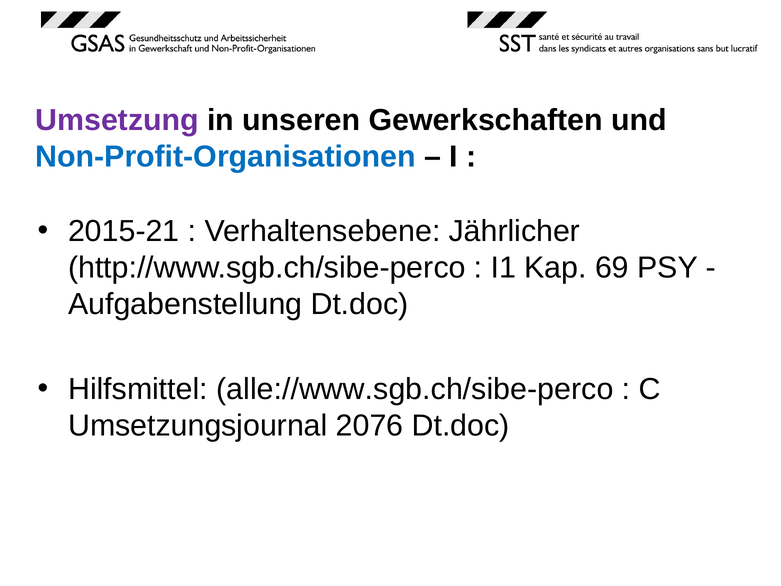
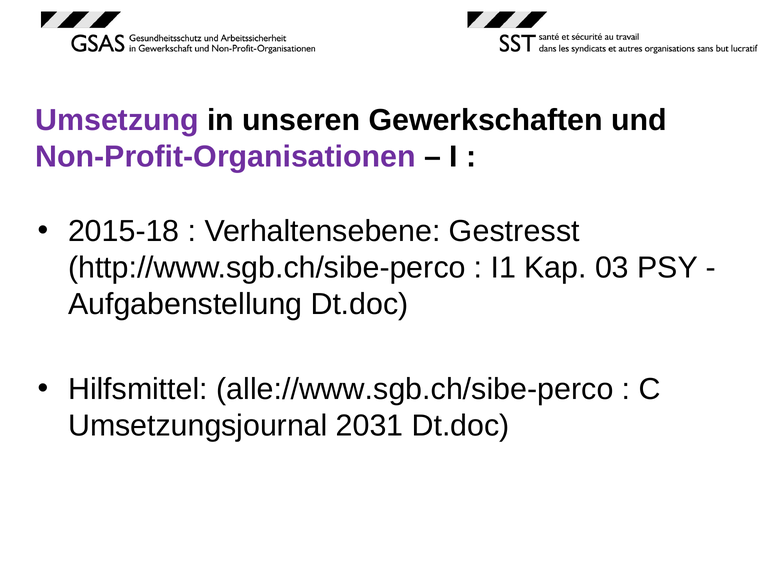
Non-Profit-Organisationen colour: blue -> purple (226, 157)
2015-21: 2015-21 -> 2015-18 (124, 231)
Jährlicher: Jährlicher -> Gestresst (514, 231)
69: 69 -> 03 (612, 268)
2076: 2076 -> 2031 (370, 426)
